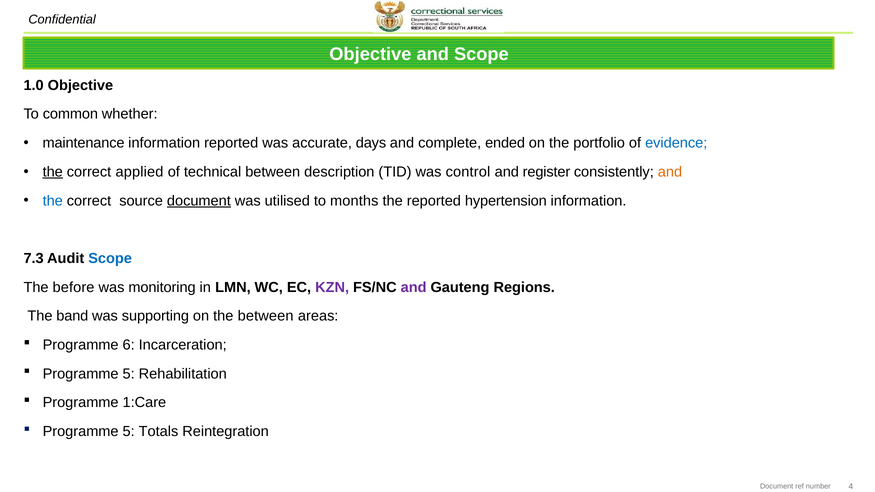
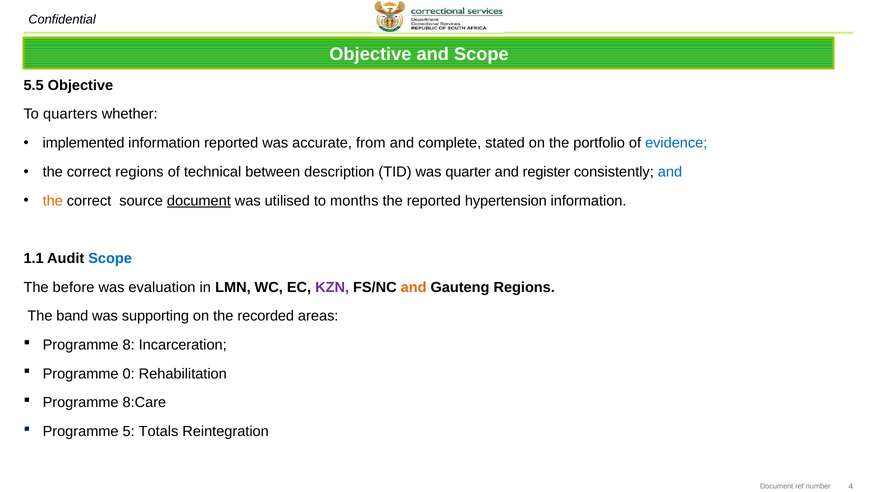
1.0: 1.0 -> 5.5 (34, 85)
common: common -> quarters (70, 114)
maintenance: maintenance -> implemented (84, 143)
days: days -> from (371, 143)
ended: ended -> stated (505, 143)
the underline: present -> none (53, 172)
correct applied: applied -> regions (139, 172)
control: control -> quarter (468, 172)
and colour: orange -> blue (670, 172)
the colour: blue -> orange (53, 201)
7.3: 7.3 -> 1.1 (34, 259)
monitoring: monitoring -> evaluation (162, 287)
and colour: purple -> orange (414, 287)
the between: between -> recorded (266, 316)
6: 6 -> 8 (129, 345)
5: 5 -> 0 (129, 374)
1:Care: 1:Care -> 8:Care (144, 403)
